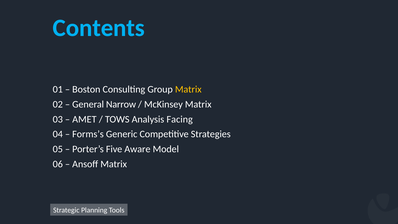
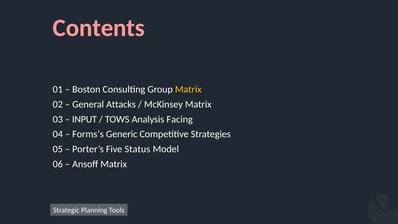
Contents colour: light blue -> pink (99, 28)
Narrow: Narrow -> Attacks (121, 104)
AMET: AMET -> INPUT (85, 119)
Aware: Aware -> Status (137, 149)
